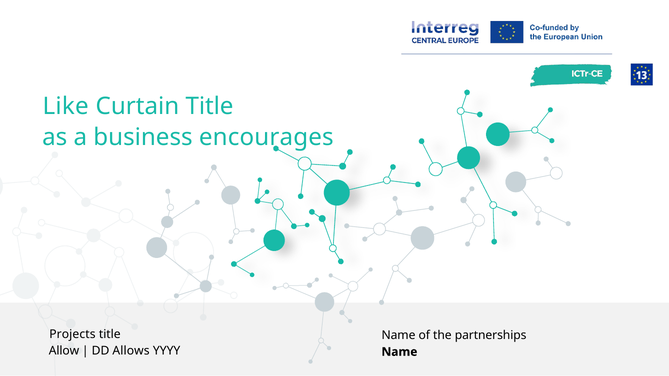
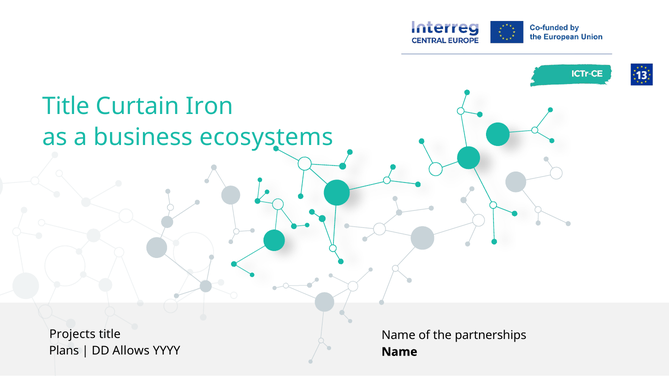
Like: Like -> Title (66, 106)
Curtain Title: Title -> Iron (209, 106)
encourages: encourages -> ecosystems (266, 137)
Allow: Allow -> Plans (64, 351)
